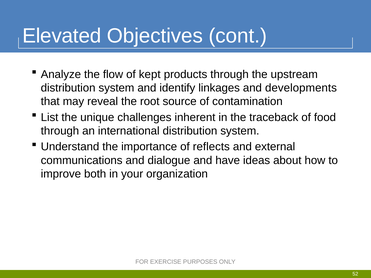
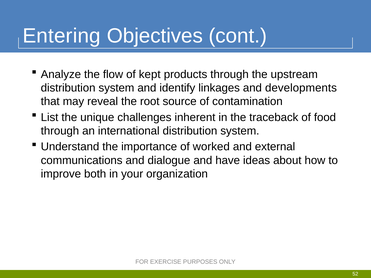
Elevated: Elevated -> Entering (62, 36)
reflects: reflects -> worked (211, 147)
